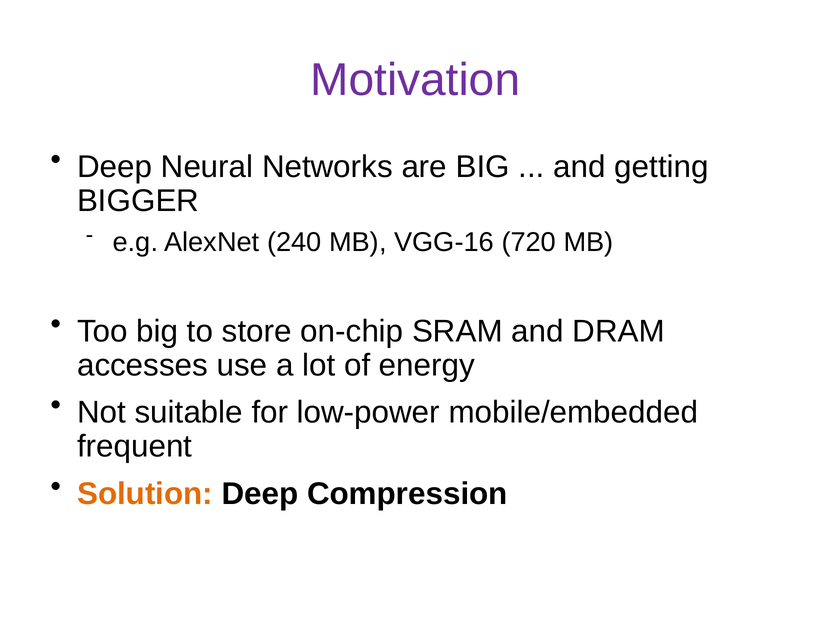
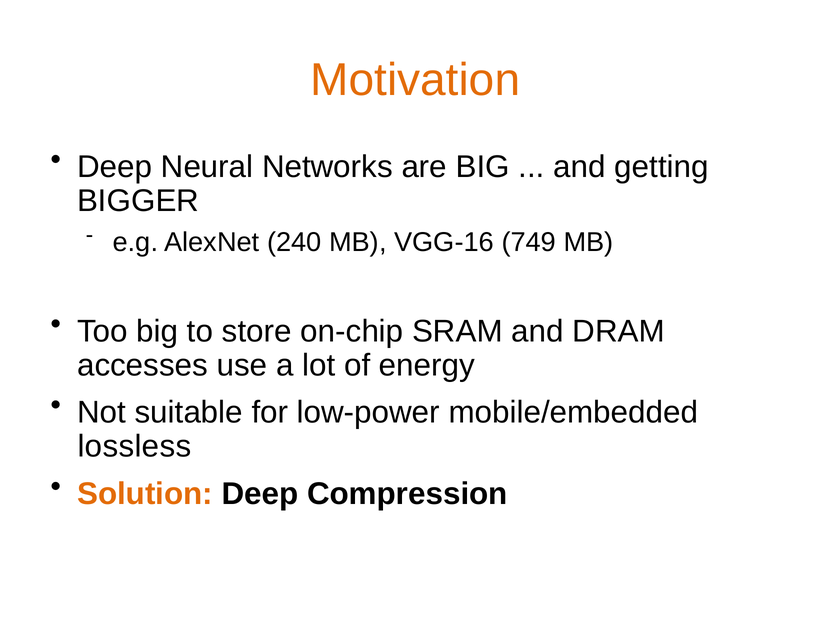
Motivation colour: purple -> orange (415, 80)
720: 720 -> 749 (529, 243)
frequent: frequent -> lossless (134, 447)
